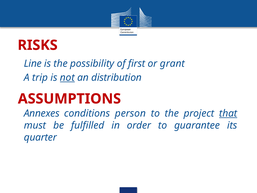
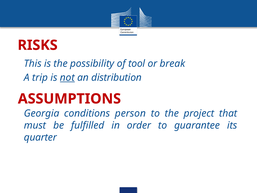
Line: Line -> This (33, 64)
first: first -> tool (137, 64)
grant: grant -> break (172, 64)
Annexes: Annexes -> Georgia (42, 113)
that underline: present -> none (228, 113)
